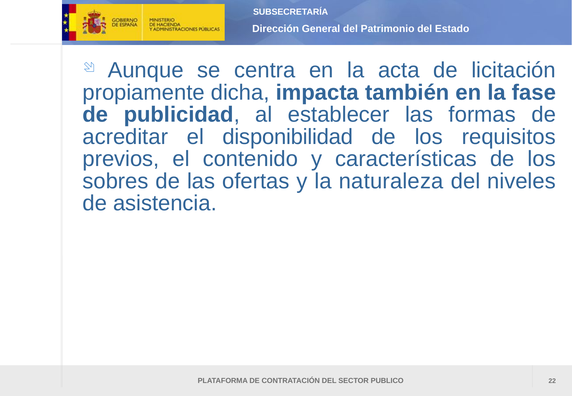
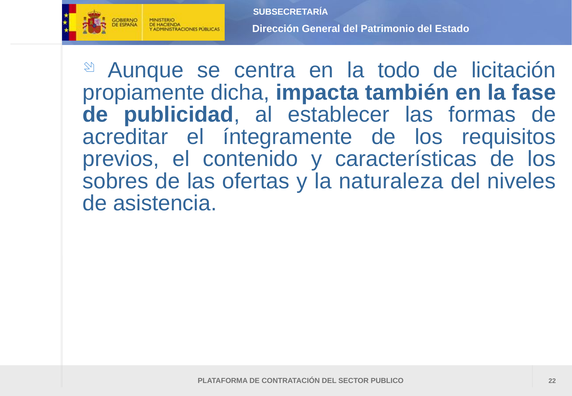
acta: acta -> todo (399, 70)
disponibilidad: disponibilidad -> íntegramente (288, 137)
